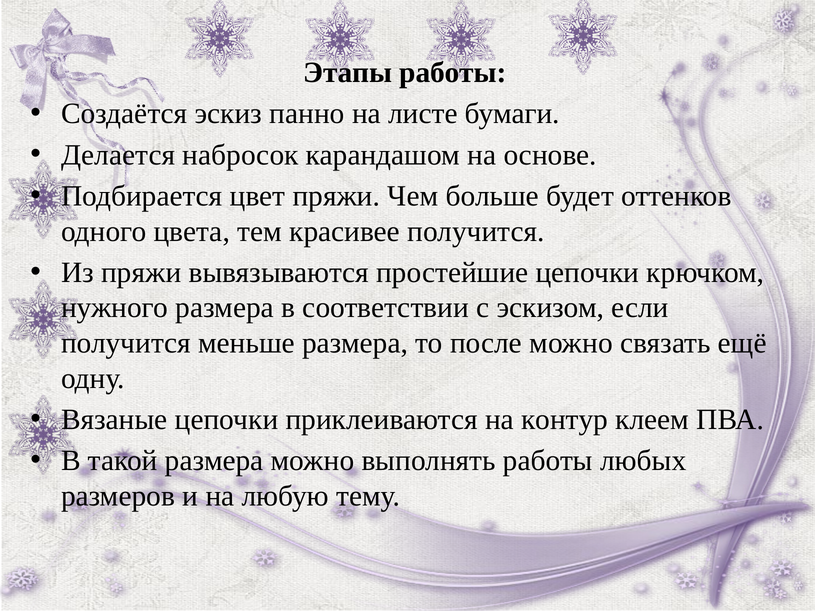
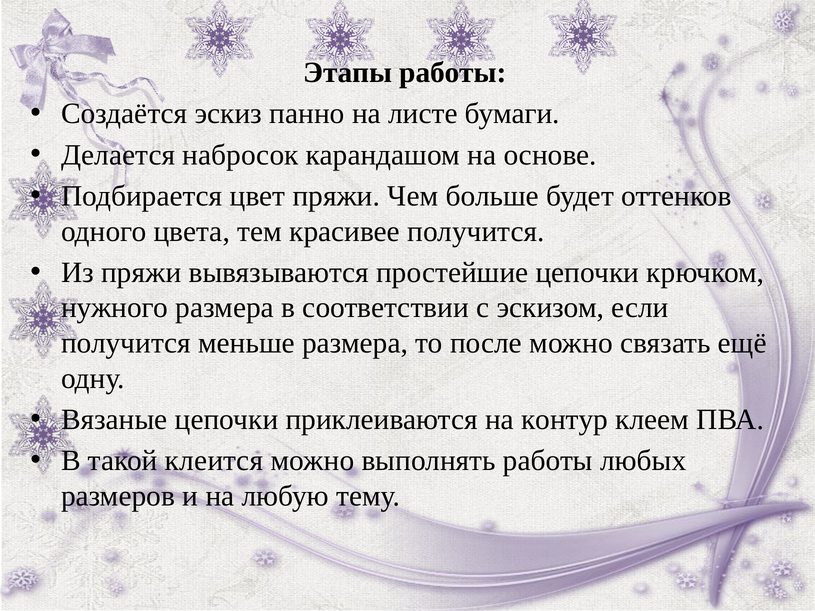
такой размера: размера -> клеится (214, 461)
